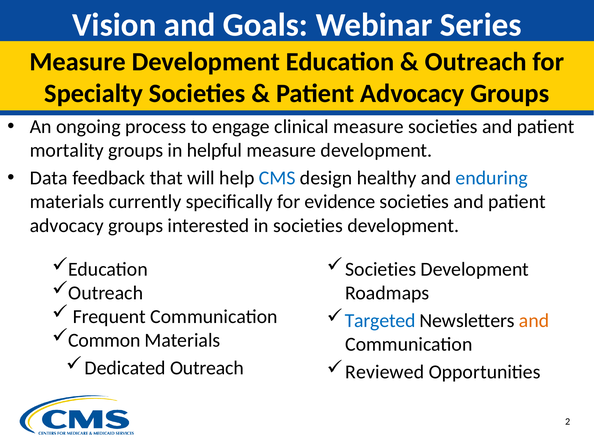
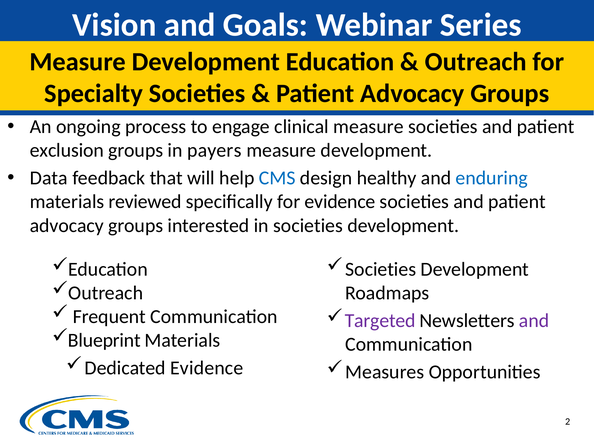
mortality: mortality -> exclusion (67, 151)
helpful: helpful -> payers (214, 151)
currently: currently -> reviewed (145, 202)
Targeted colour: blue -> purple (380, 321)
and colour: orange -> purple (534, 321)
Common: Common -> Blueprint (104, 341)
Dedicated Outreach: Outreach -> Evidence (207, 368)
Reviewed: Reviewed -> Measures (385, 372)
